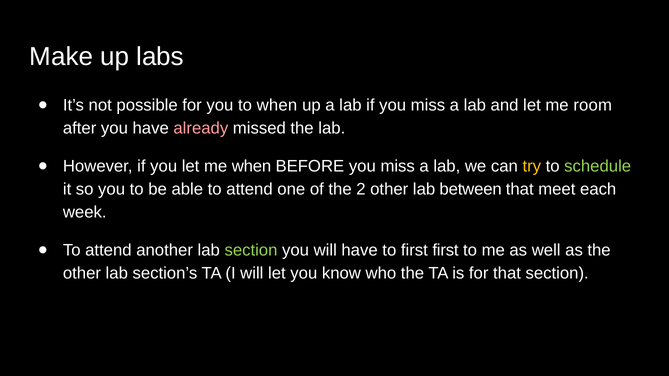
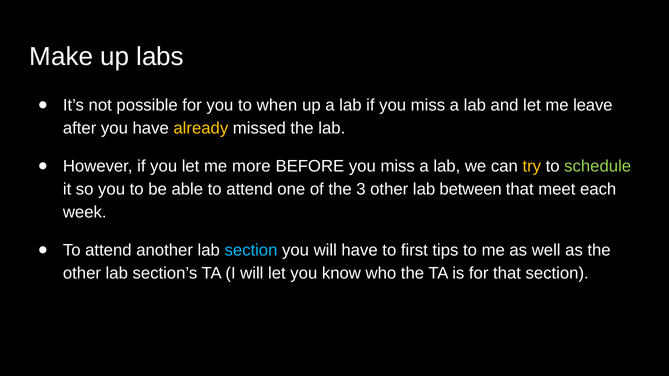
room: room -> leave (593, 105)
already colour: pink -> yellow (201, 128)
me when: when -> more (251, 166)
2: 2 -> 3 (361, 189)
section colour: light green -> light blue (251, 250)
first first: first -> tips (445, 250)
